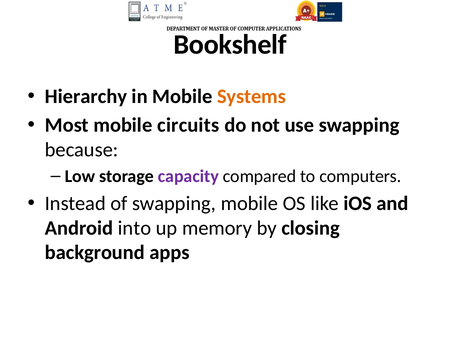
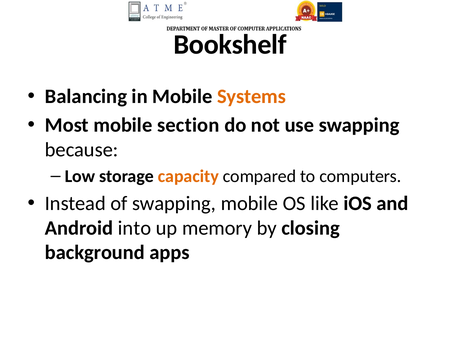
Hierarchy: Hierarchy -> Balancing (86, 97)
circuits: circuits -> section (188, 125)
capacity colour: purple -> orange (188, 176)
